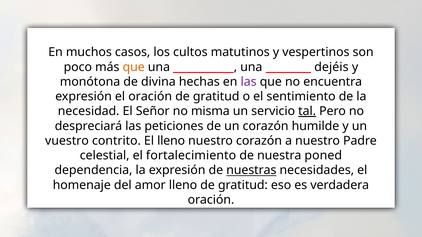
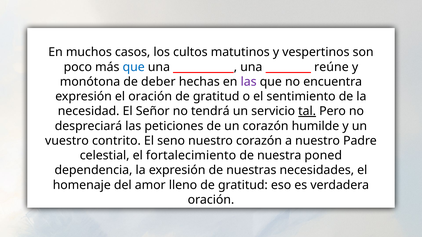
que colour: orange -> blue (134, 67)
dejéis: dejéis -> reúne (331, 67)
divina: divina -> deber (158, 82)
misma: misma -> tendrá (210, 111)
El lleno: lleno -> seno (171, 141)
nuestras underline: present -> none (251, 171)
